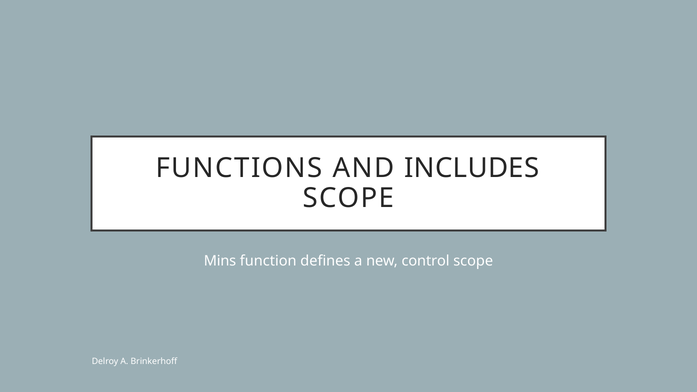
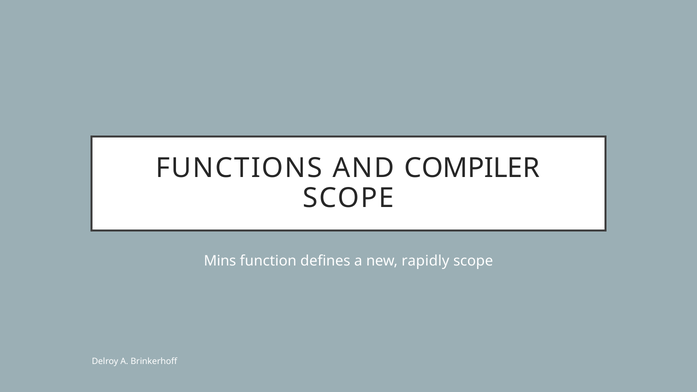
INCLUDES: INCLUDES -> COMPILER (472, 168)
control: control -> rapidly (425, 261)
